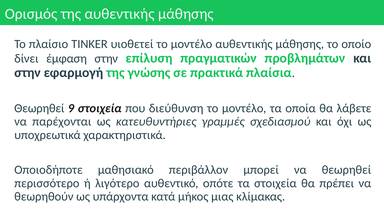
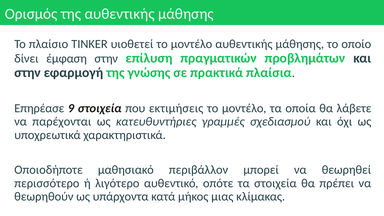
Θεωρηθεί: Θεωρηθεί -> Επηρέασε (39, 108)
διεύθυνση: διεύθυνση -> εκτιμήσεις (176, 108)
